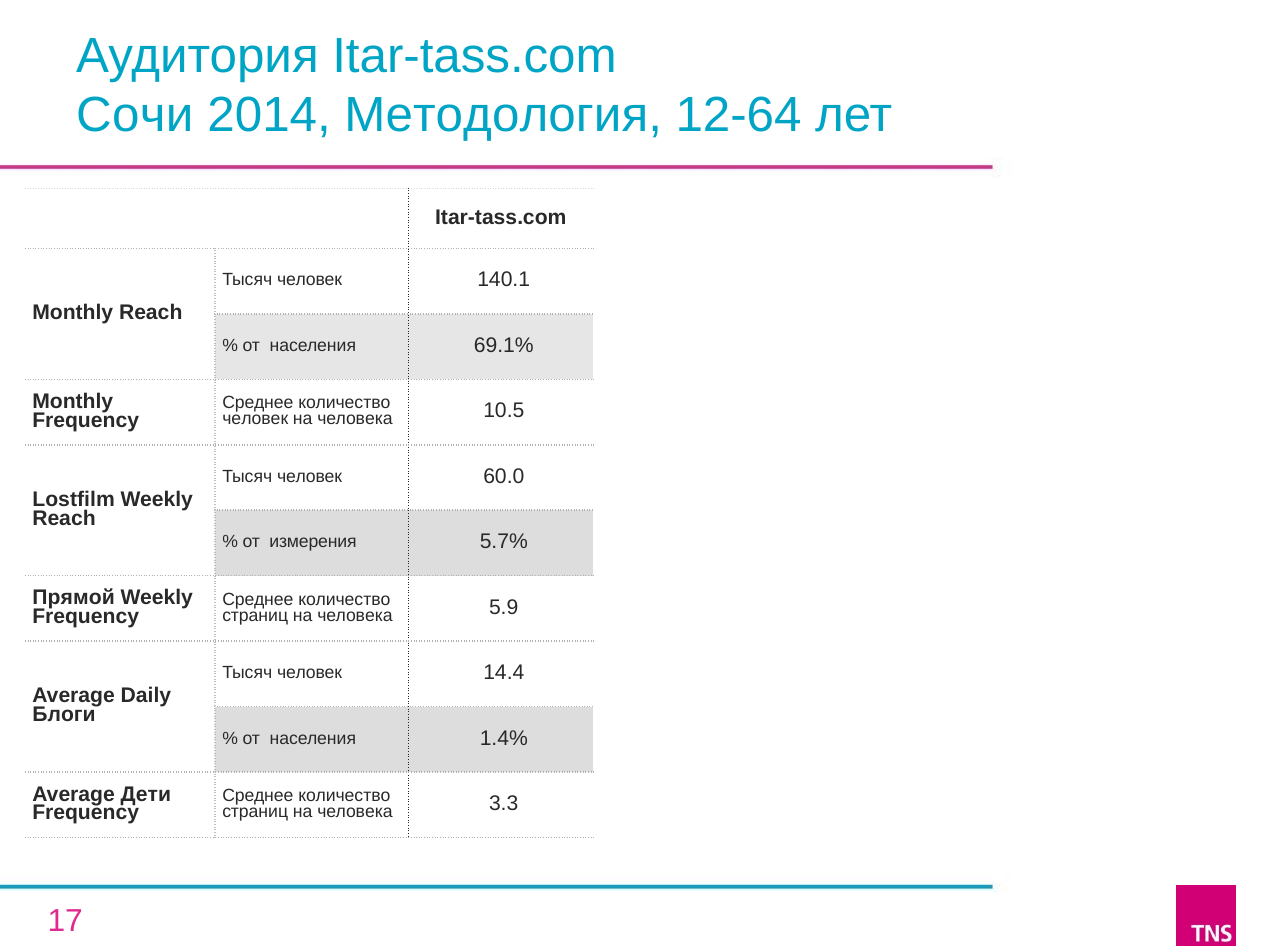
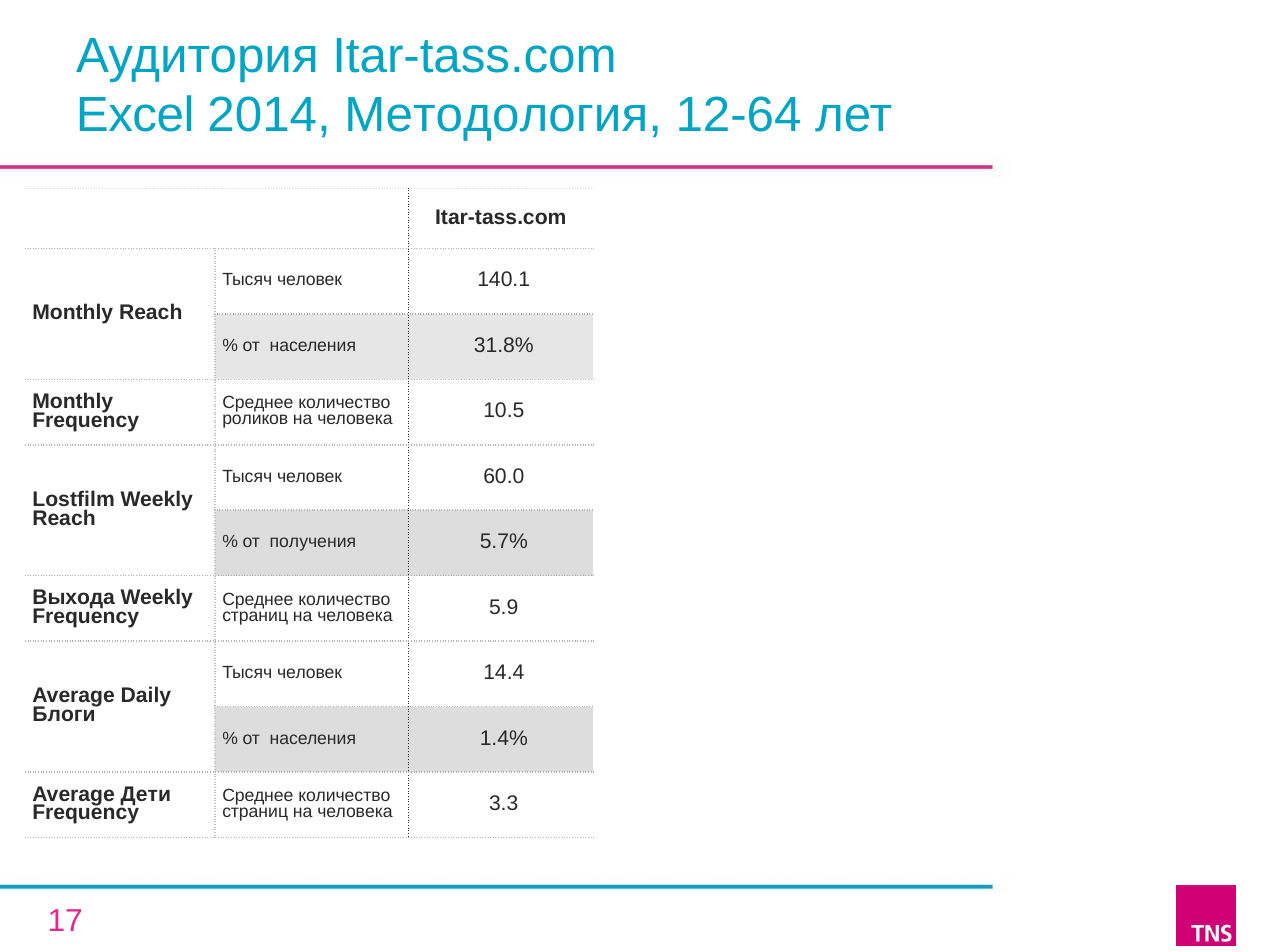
Сочи: Сочи -> Excel (135, 116)
69.1%: 69.1% -> 31.8% (504, 345)
человек: человек -> роликов (255, 419)
измерения: измерения -> получения (313, 542)
Прямой: Прямой -> Выхода (74, 597)
